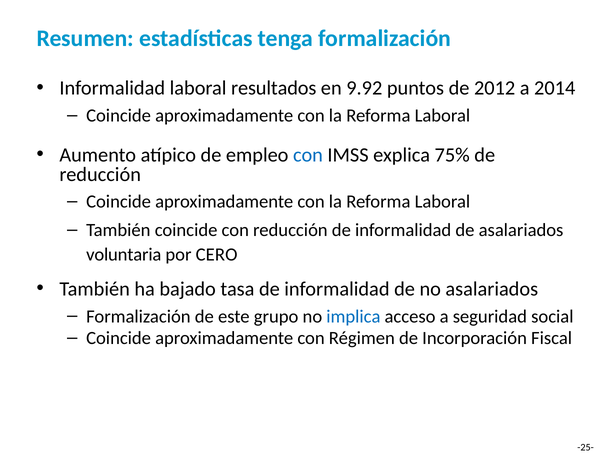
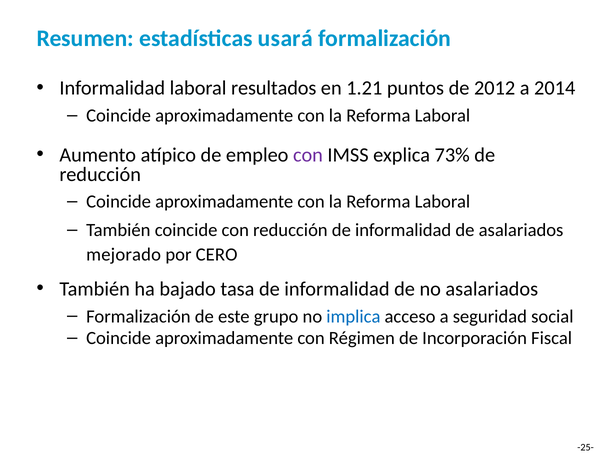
tenga: tenga -> usará (285, 38)
9.92: 9.92 -> 1.21 (364, 88)
con colour: blue -> purple (308, 155)
75%: 75% -> 73% (452, 155)
voluntaria: voluntaria -> mejorado (124, 255)
